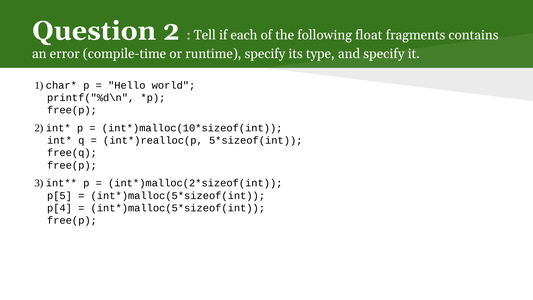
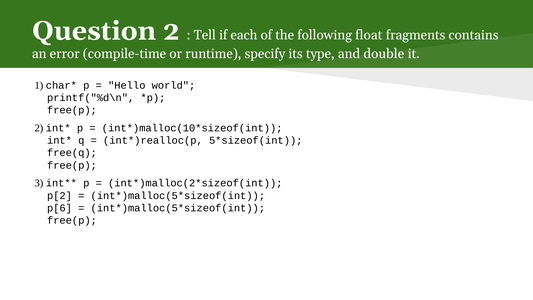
and specify: specify -> double (384, 54)
p[5: p[5 -> p[2 (59, 195)
p[4: p[4 -> p[6 (59, 208)
